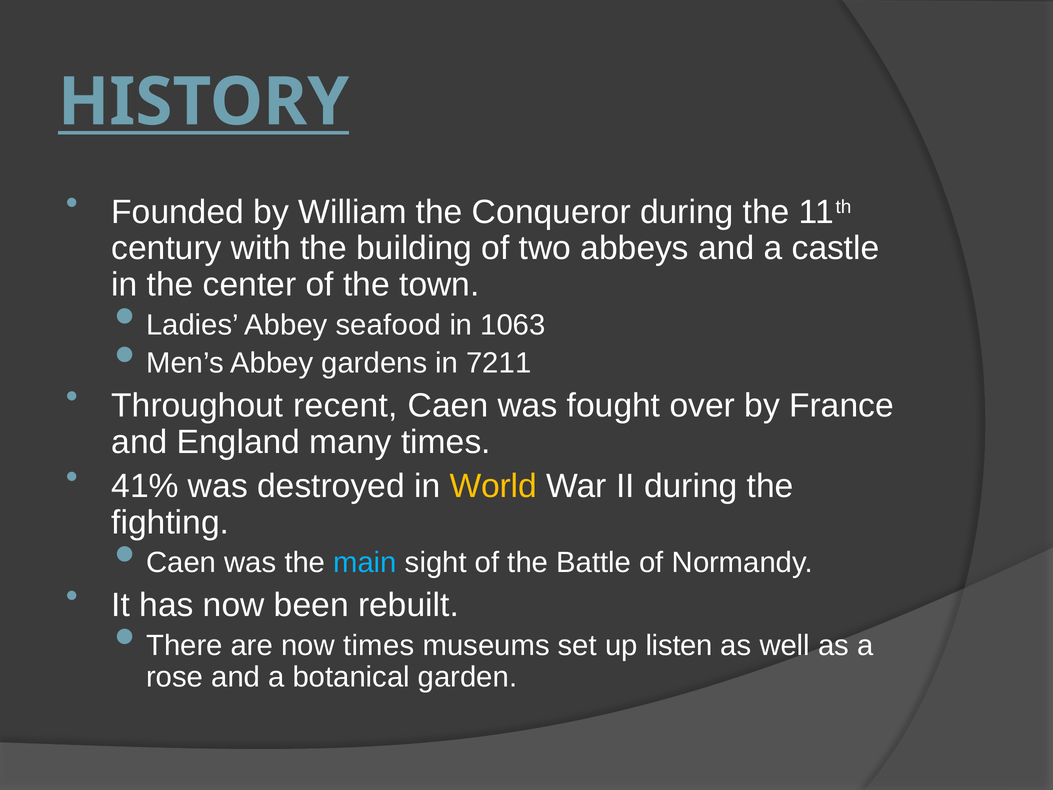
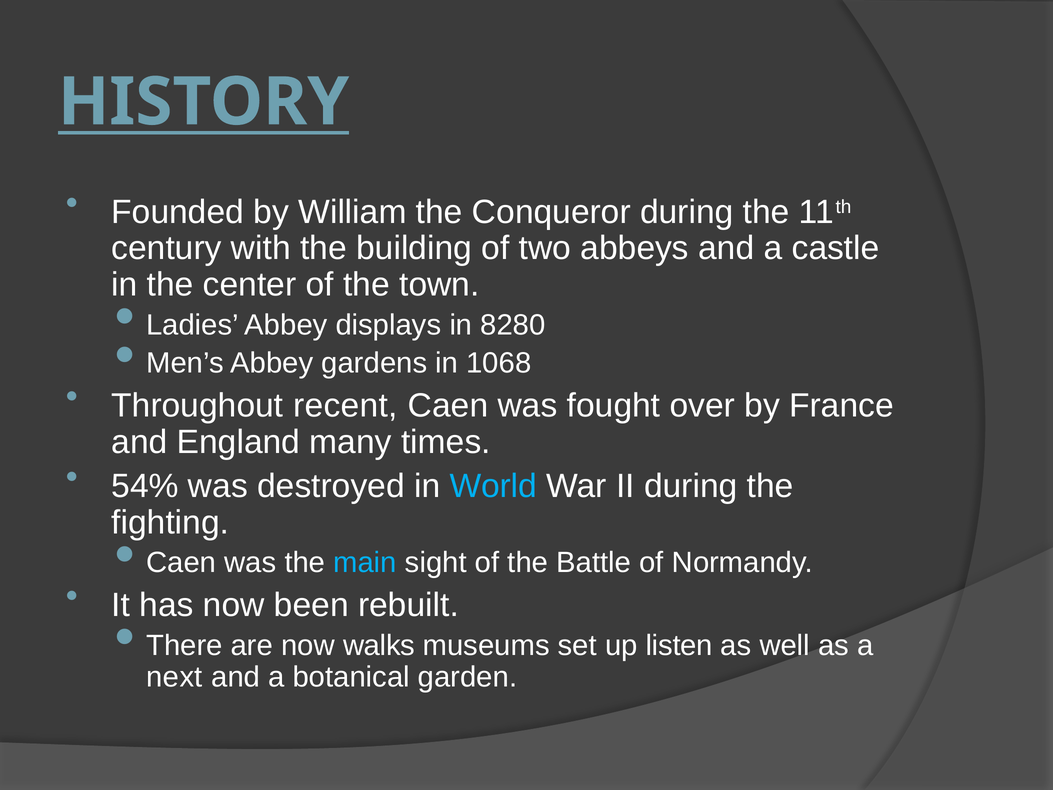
seafood: seafood -> displays (388, 325)
1063: 1063 -> 8280 (513, 325)
7211: 7211 -> 1068 (499, 363)
41%: 41% -> 54% (145, 486)
World colour: yellow -> light blue (493, 486)
now times: times -> walks (379, 645)
rose: rose -> next (175, 677)
